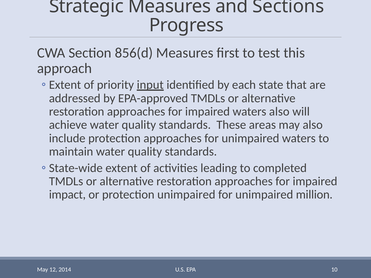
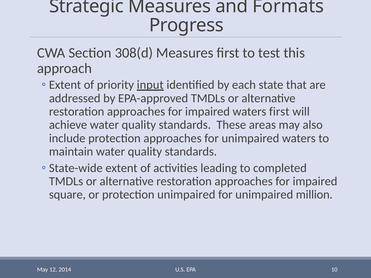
Sections: Sections -> Formats (288, 6)
856(d: 856(d -> 308(d (134, 53)
waters also: also -> first (279, 112)
impact: impact -> square (67, 195)
